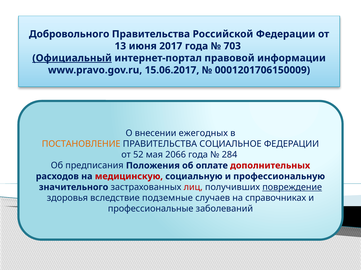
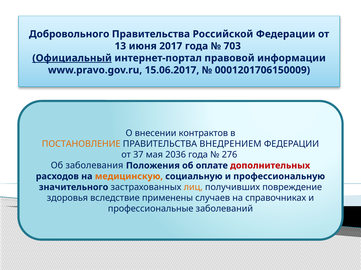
ежегодных: ежегодных -> контрактов (203, 133)
СОЦИАЛЬНОЕ: СОЦИАЛЬНОЕ -> ВНЕДРЕНИЕМ (230, 144)
52: 52 -> 37 (138, 155)
2066: 2066 -> 2036 (176, 155)
284: 284 -> 276 (230, 155)
предписания: предписания -> заболевания (94, 166)
медицинскую colour: red -> orange (129, 177)
лиц colour: red -> orange (193, 188)
повреждение underline: present -> none (292, 188)
подземные: подземные -> применены (168, 198)
